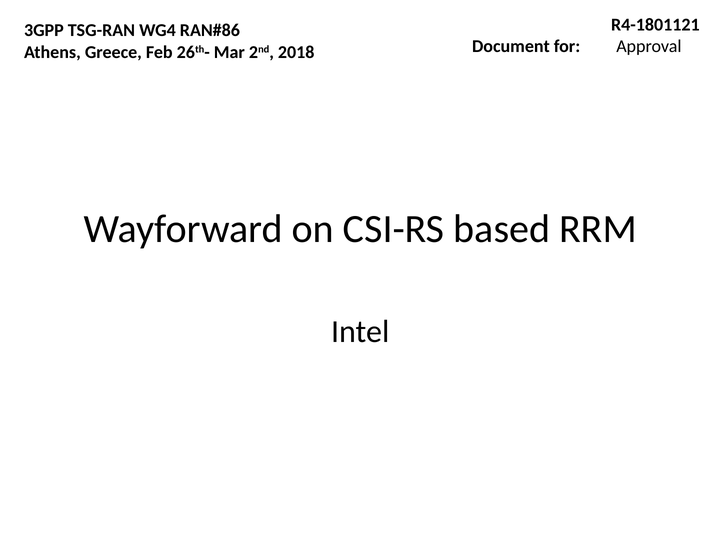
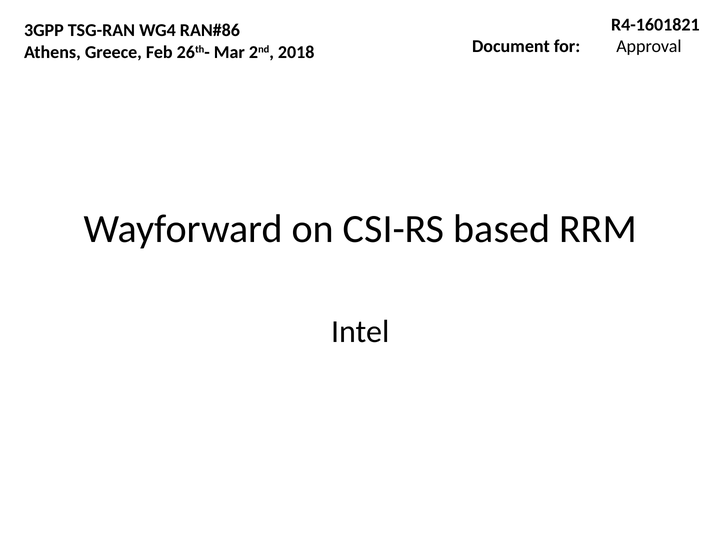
R4-1801121: R4-1801121 -> R4-1601821 (655, 25)
